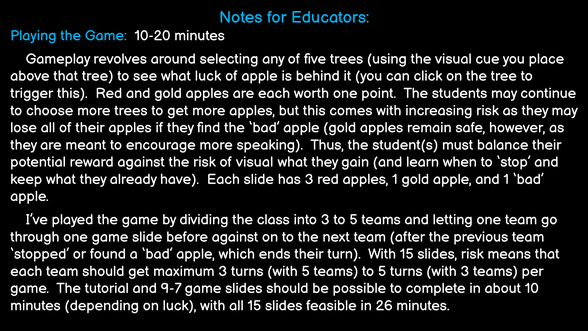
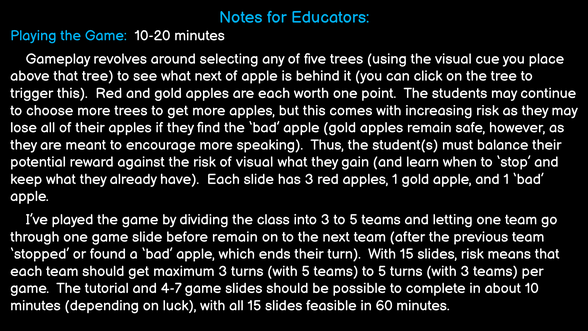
what luck: luck -> next (208, 76)
before against: against -> remain (235, 237)
9-7: 9-7 -> 4-7 (171, 288)
26: 26 -> 60 (384, 305)
